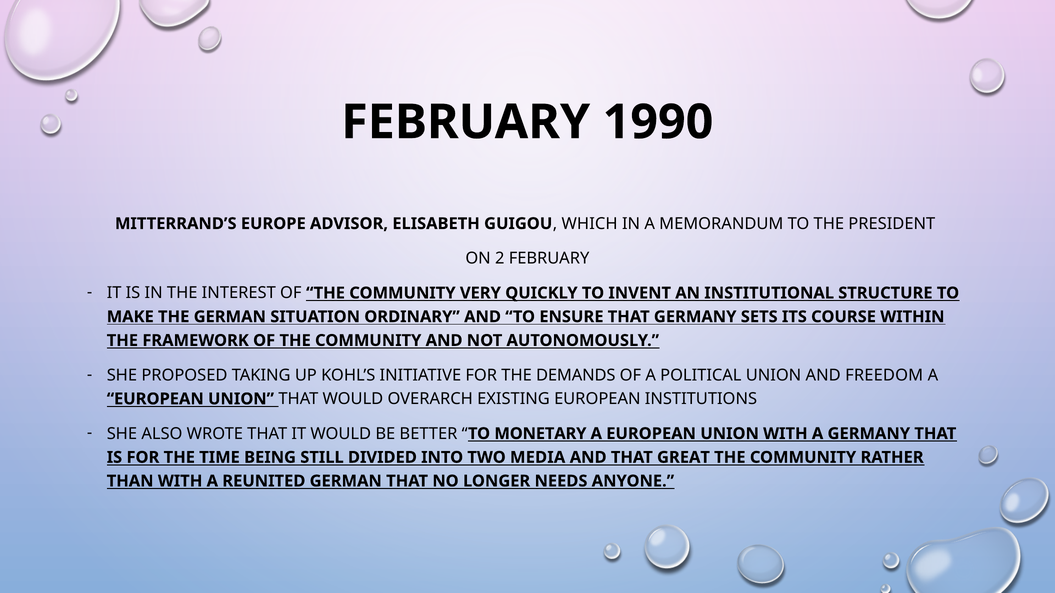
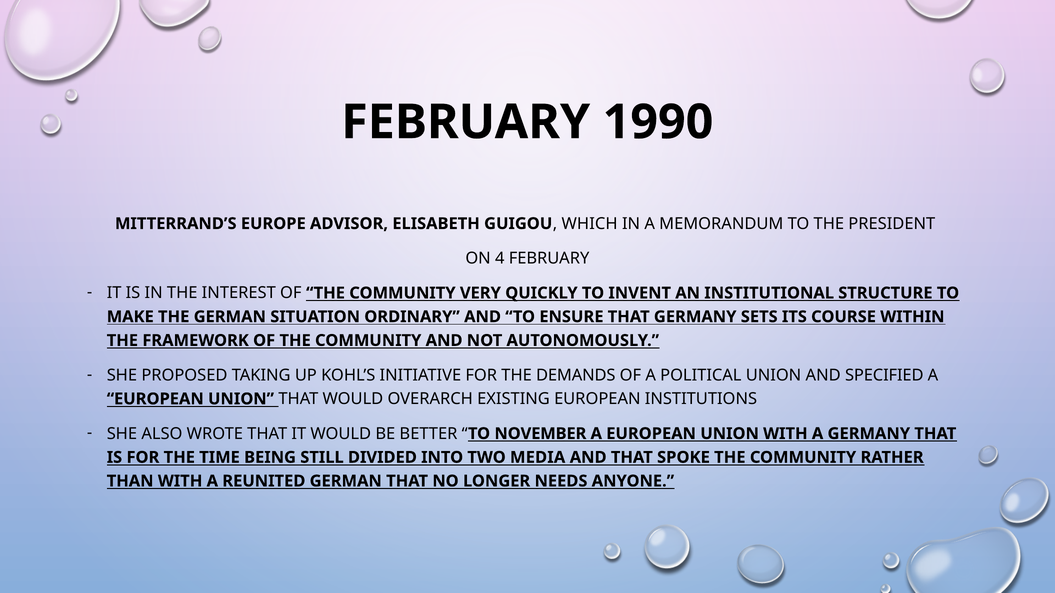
2: 2 -> 4 (500, 259)
FREEDOM: FREEDOM -> SPECIFIED (884, 375)
MONETARY: MONETARY -> NOVEMBER (540, 434)
GREAT: GREAT -> SPOKE (683, 458)
